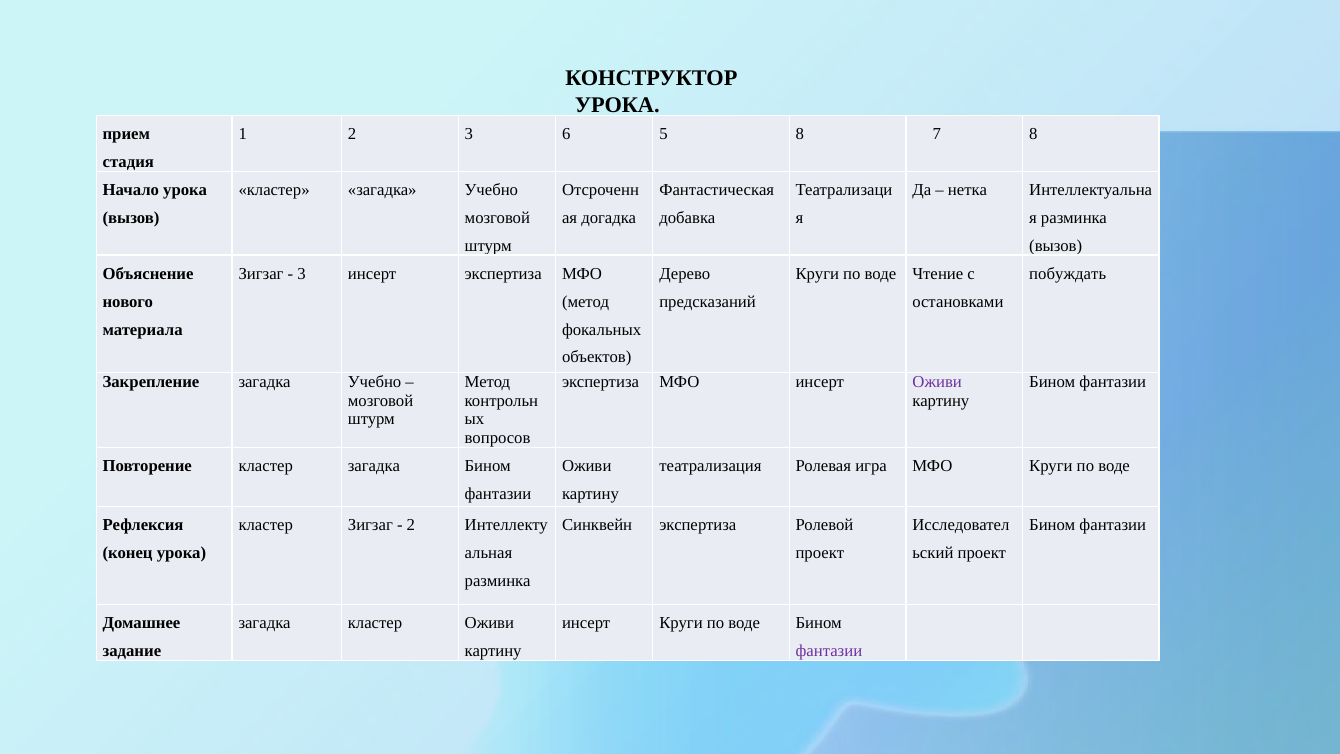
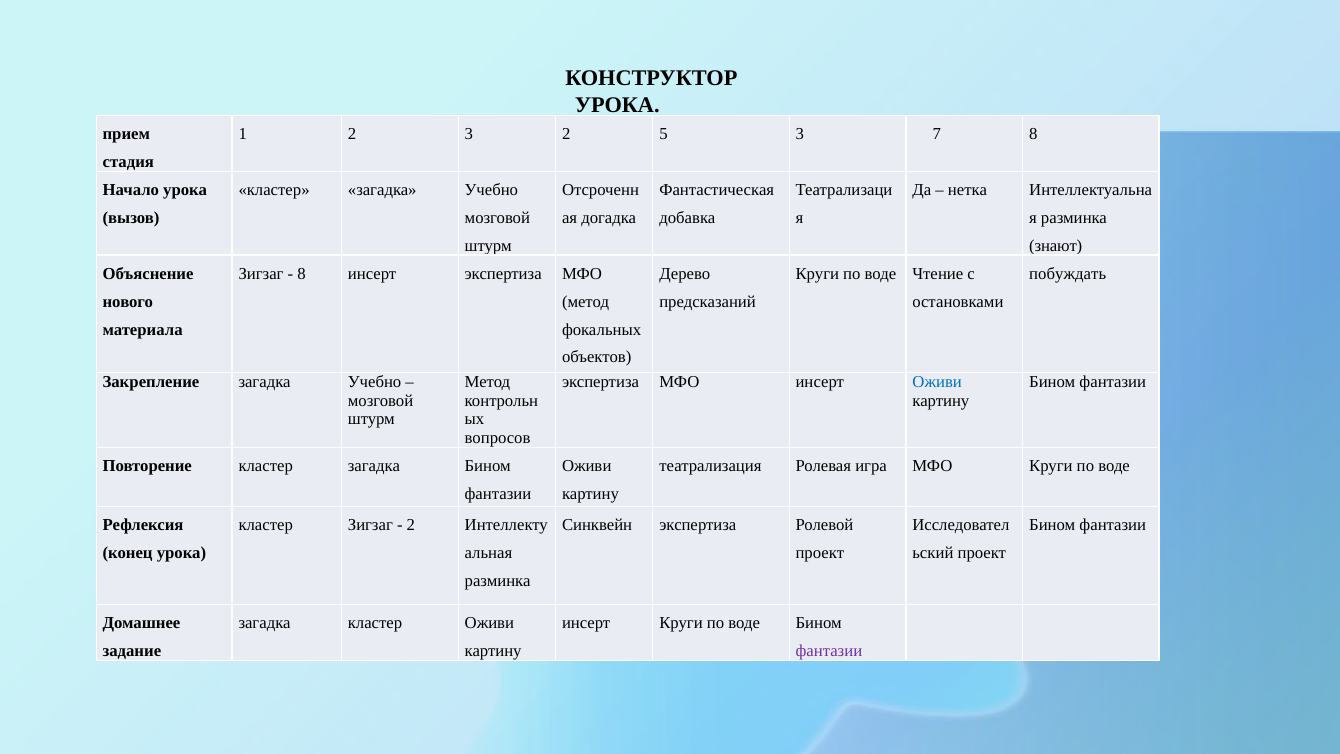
3 6: 6 -> 2 (566, 134)
5 8: 8 -> 3 (800, 134)
вызов: вызов -> знают (1056, 246)
3: 3 -> 8 (302, 274)
Оживи colour: purple -> blue (937, 382)
